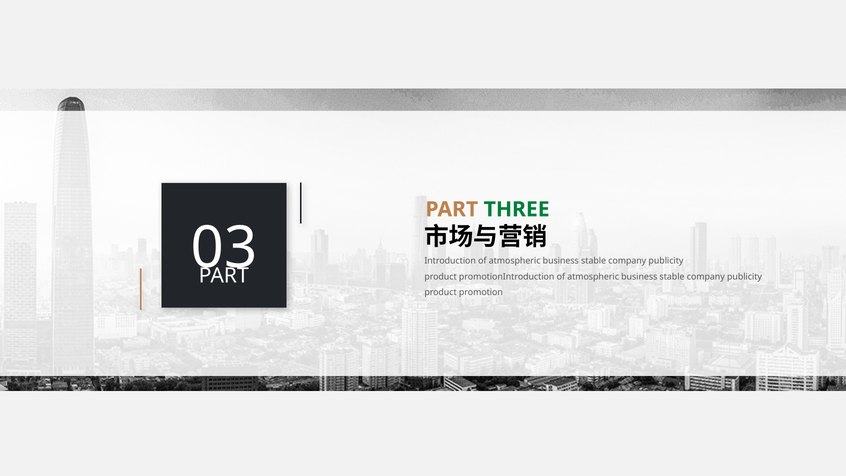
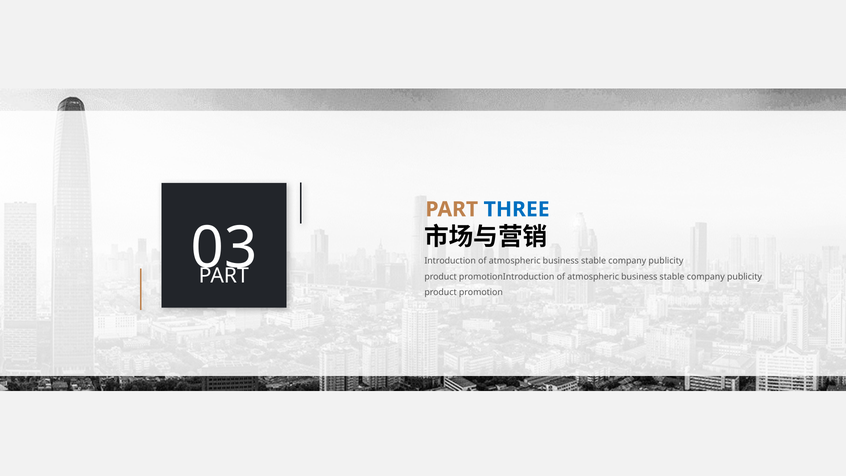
THREE colour: green -> blue (517, 209)
